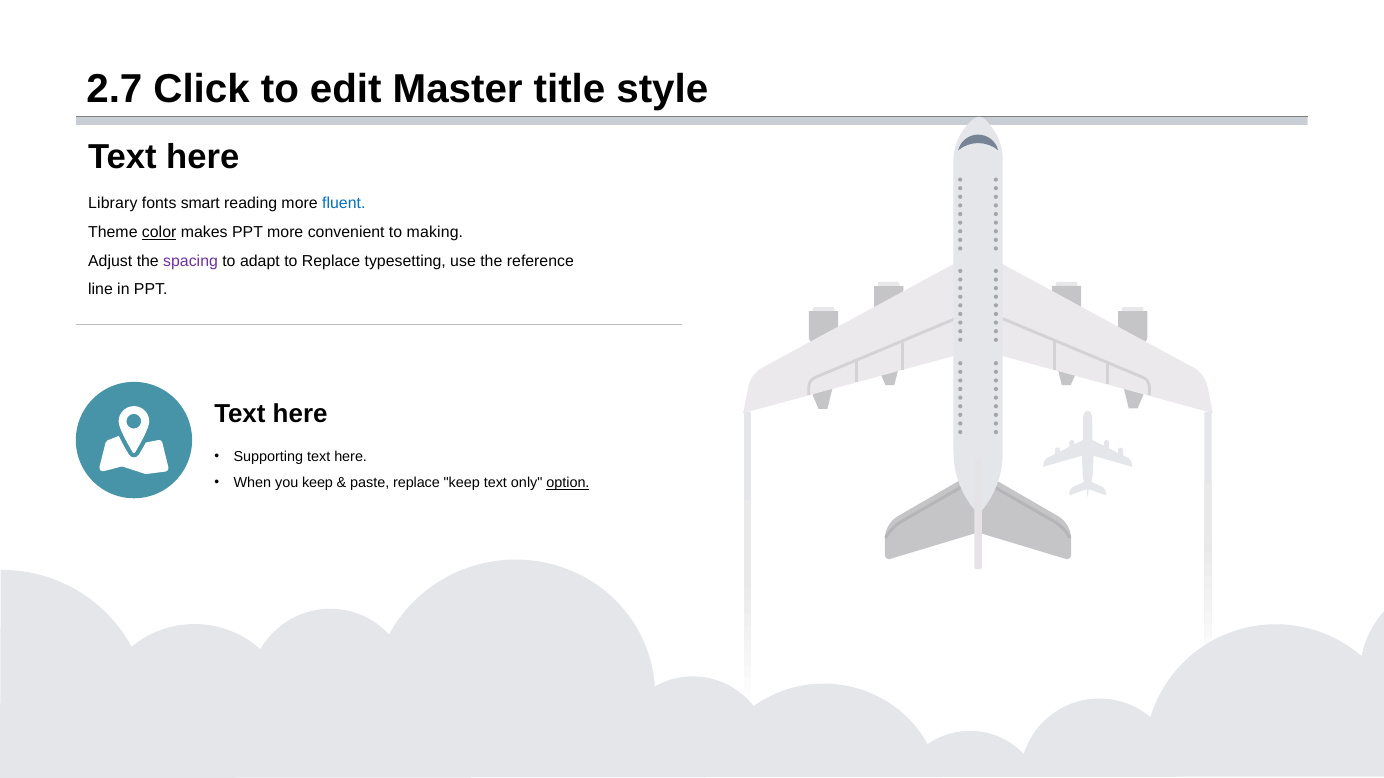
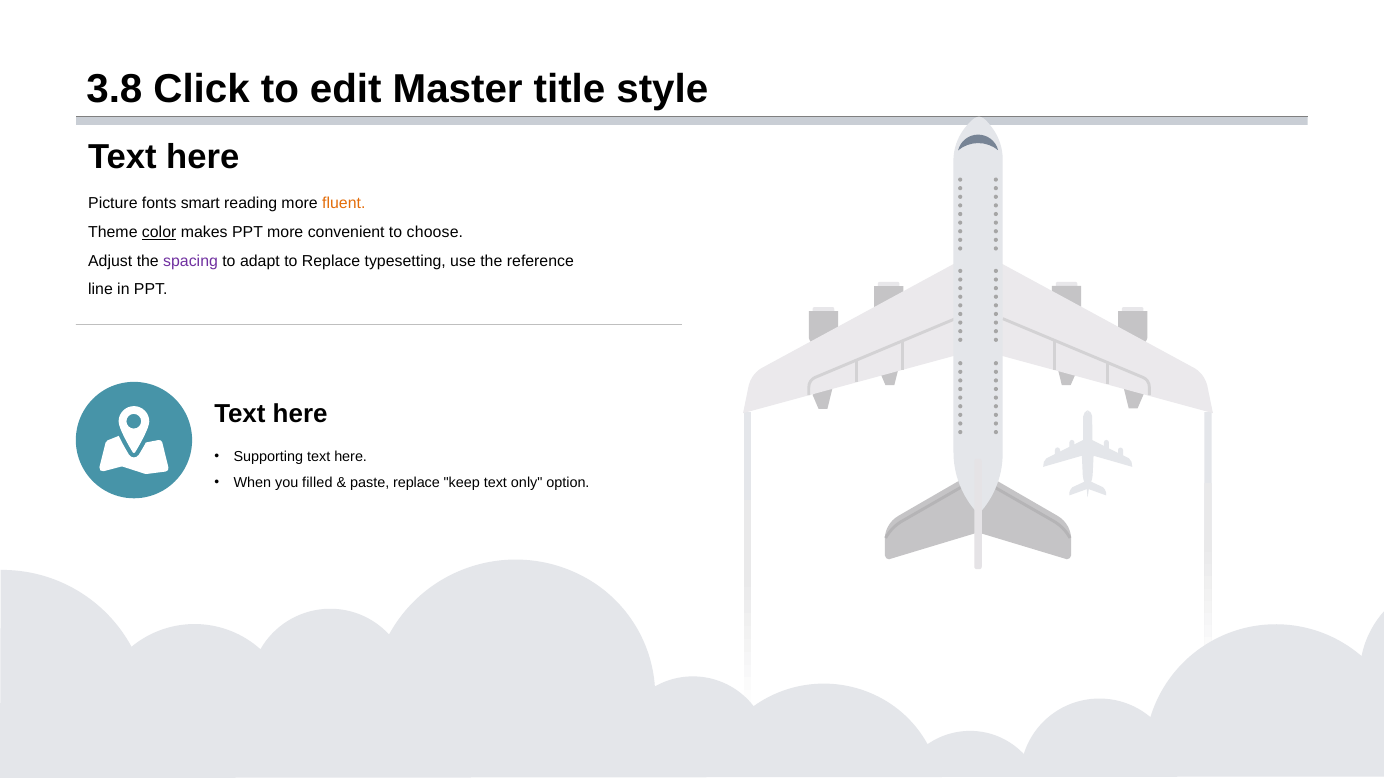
2.7: 2.7 -> 3.8 (114, 89)
Library: Library -> Picture (113, 204)
fluent colour: blue -> orange (344, 204)
making: making -> choose (435, 232)
you keep: keep -> filled (317, 483)
option underline: present -> none (568, 483)
